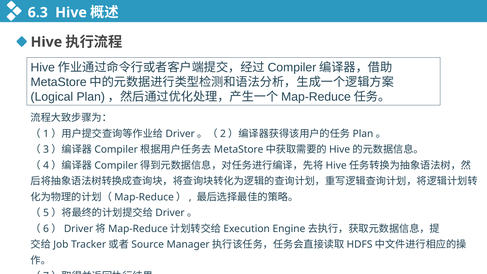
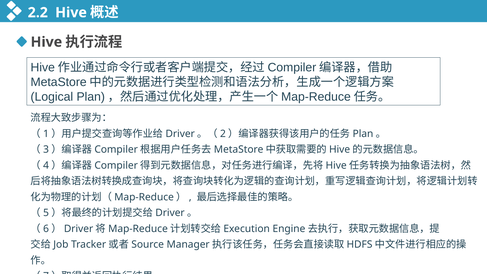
6.3: 6.3 -> 2.2 (38, 13)
